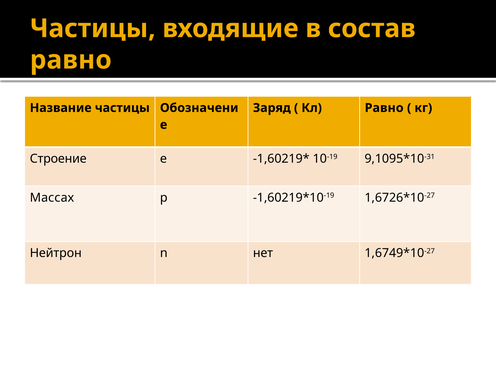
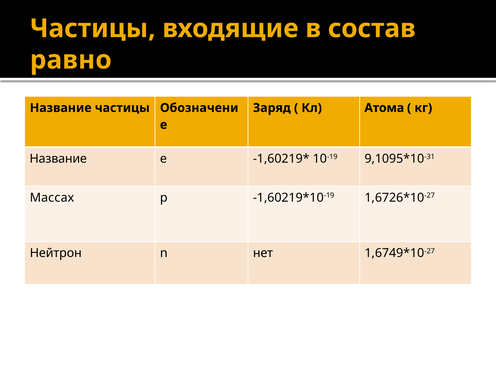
Кл Равно: Равно -> Атома (384, 108)
Строение: Строение -> Название (58, 159)
